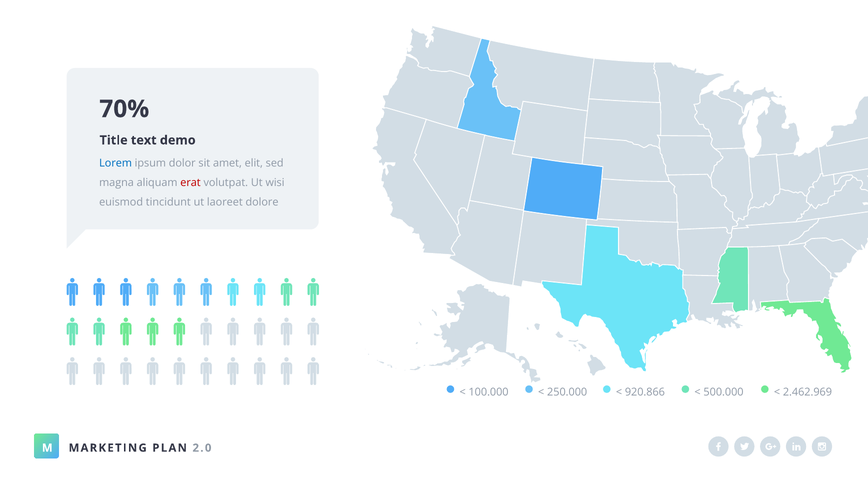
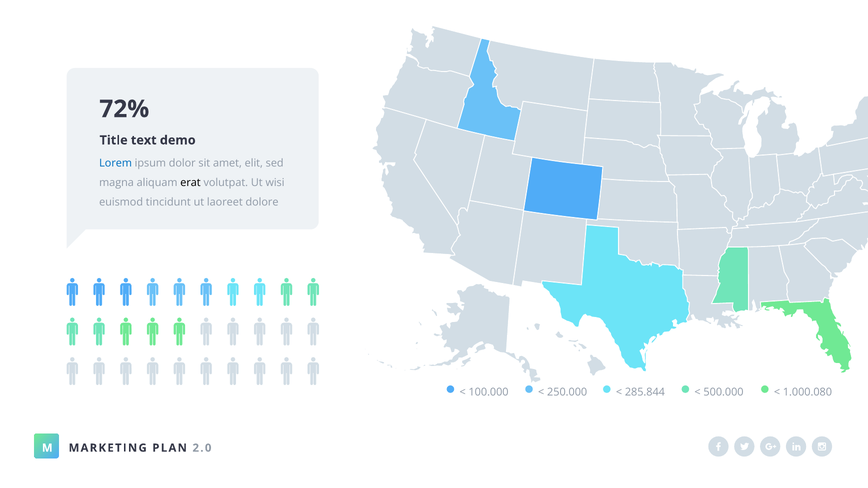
70%: 70% -> 72% (124, 109)
erat colour: red -> black (191, 183)
920.866: 920.866 -> 285.844 (645, 392)
2.462.969: 2.462.969 -> 1.000.080 (807, 392)
